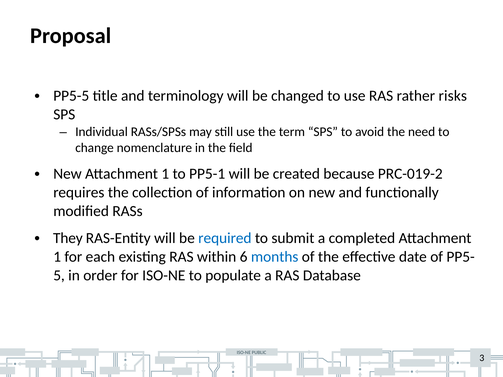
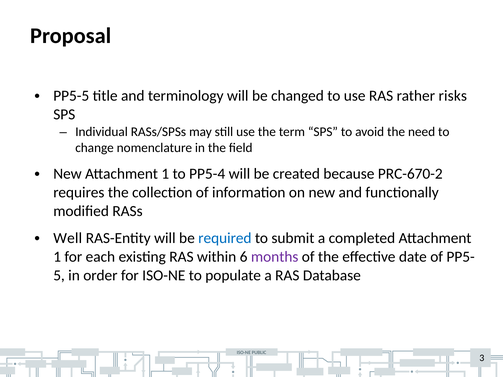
PP5-1: PP5-1 -> PP5-4 (207, 174)
PRC-019-2: PRC-019-2 -> PRC-670-2 (410, 174)
They: They -> Well (68, 238)
months colour: blue -> purple (275, 257)
